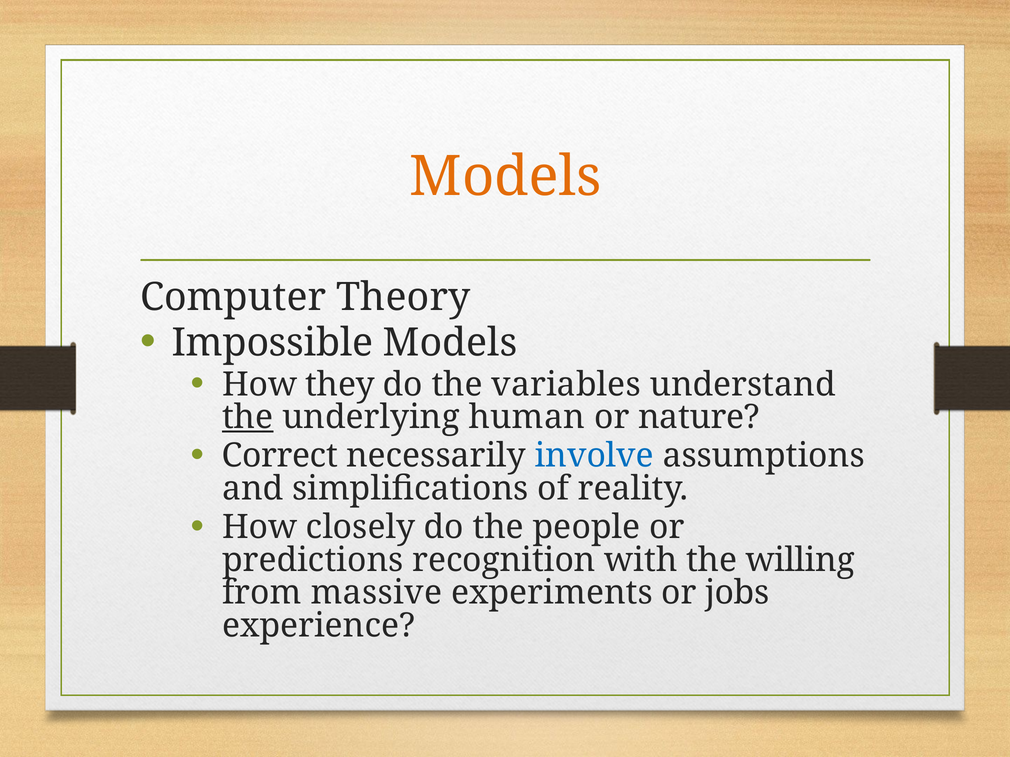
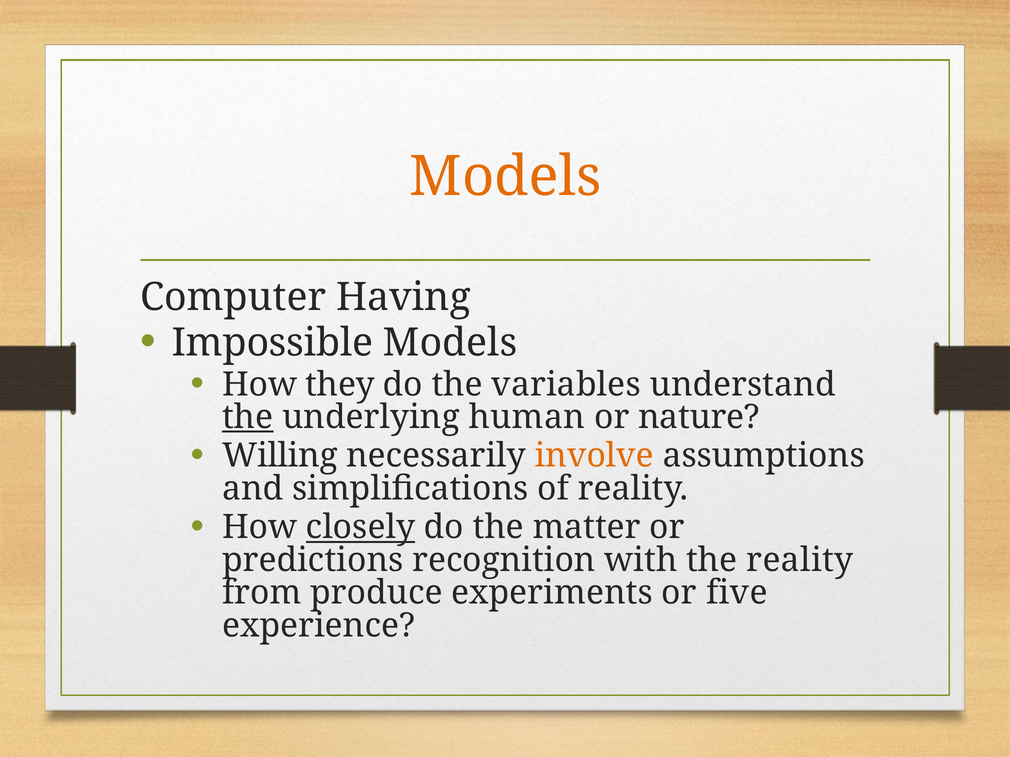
Theory: Theory -> Having (403, 298)
Correct: Correct -> Willing (280, 456)
involve colour: blue -> orange (594, 456)
closely underline: none -> present (361, 528)
people: people -> matter (587, 528)
the willing: willing -> reality (800, 560)
massive: massive -> produce (377, 593)
jobs: jobs -> five (737, 593)
